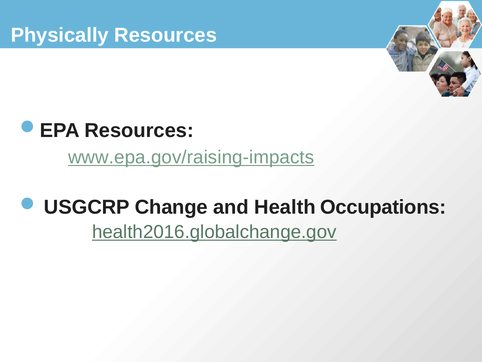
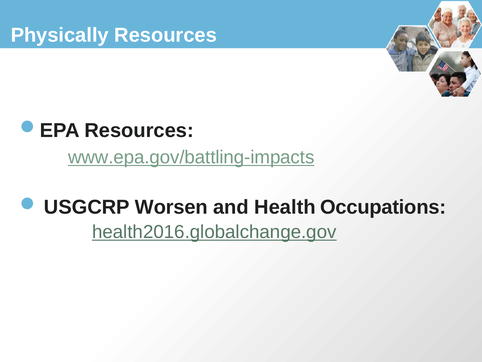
www.epa.gov/raising-impacts: www.epa.gov/raising-impacts -> www.epa.gov/battling-impacts (191, 157)
Change: Change -> Worsen (171, 207)
